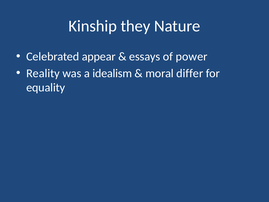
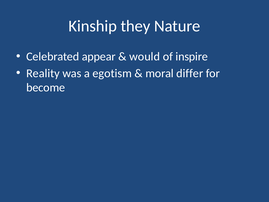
essays: essays -> would (145, 56)
power: power -> inspire (192, 56)
idealism: idealism -> egotism (112, 73)
equality: equality -> become (46, 88)
